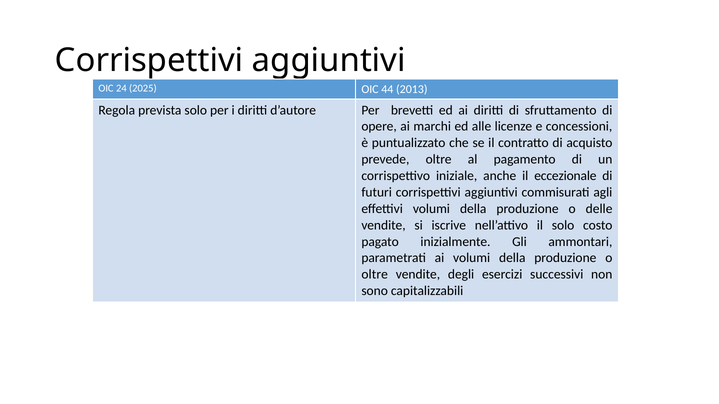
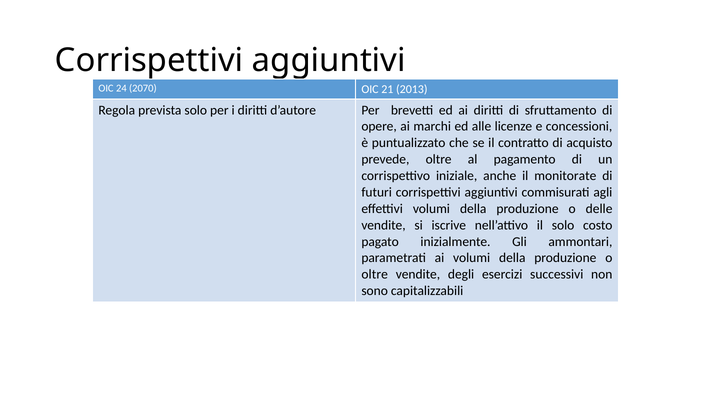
2025: 2025 -> 2070 (143, 88)
44: 44 -> 21 (387, 89)
eccezionale: eccezionale -> monitorate (565, 176)
